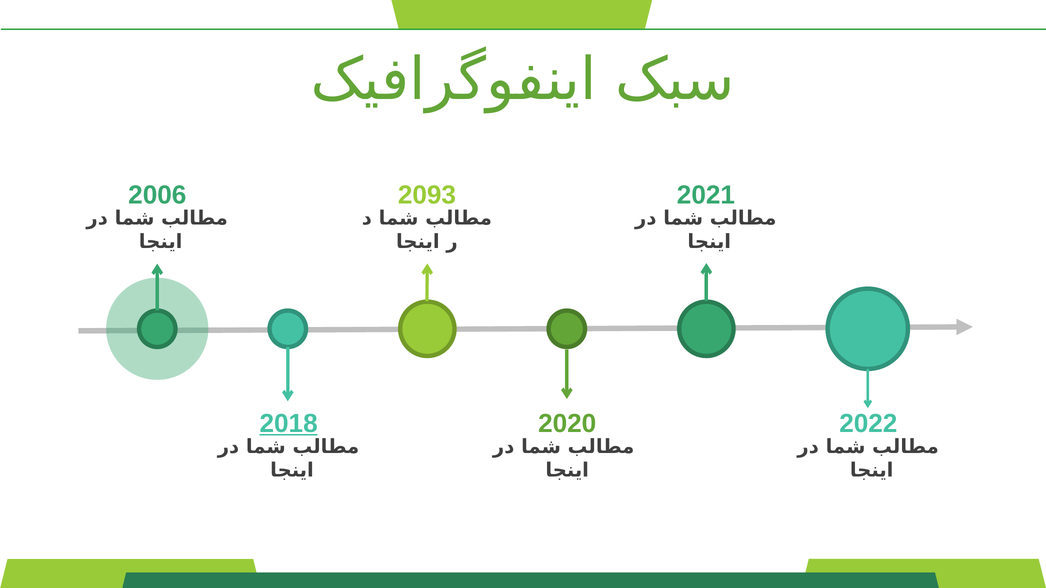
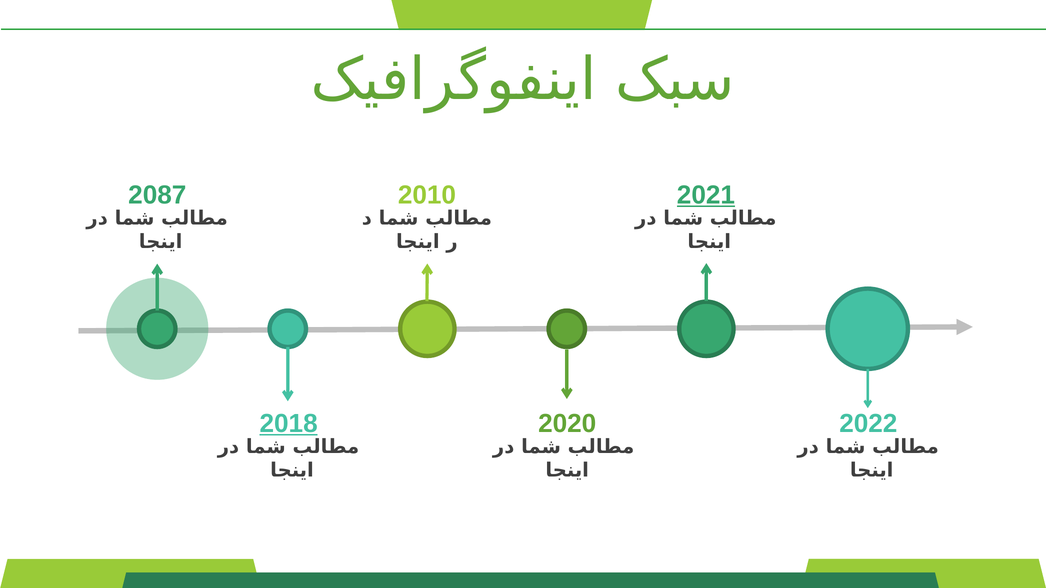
2006: 2006 -> 2087 (157, 195)
2093: 2093 -> 2010 (427, 195)
2021 underline: none -> present (706, 195)
